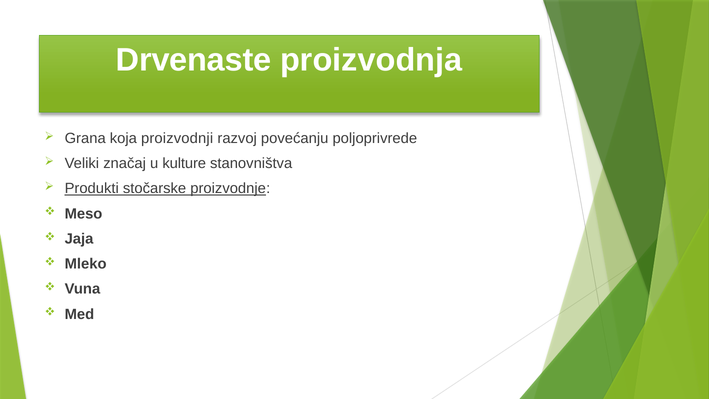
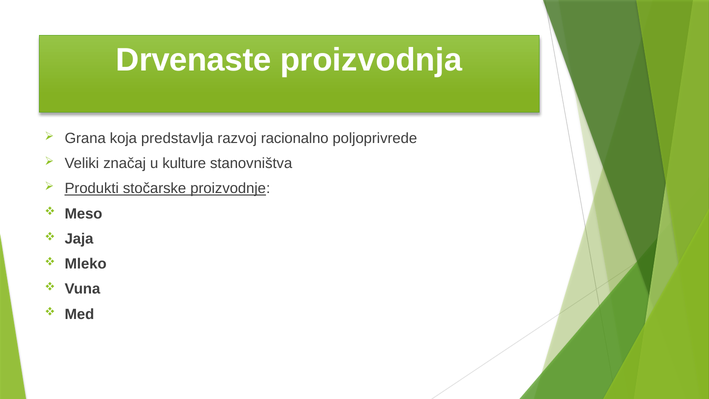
proizvodnji: proizvodnji -> predstavlja (177, 138)
povećanju: povećanju -> racionalno (295, 138)
